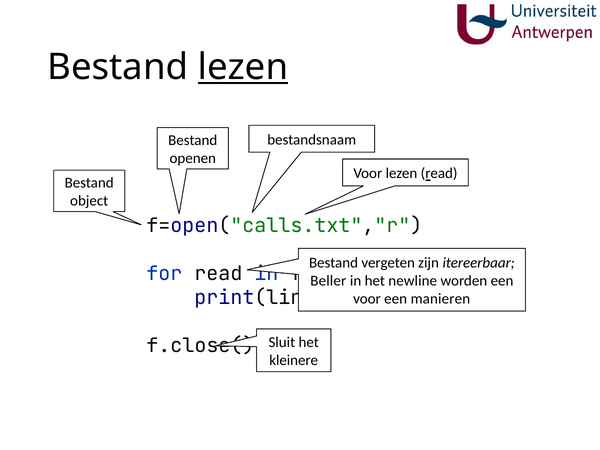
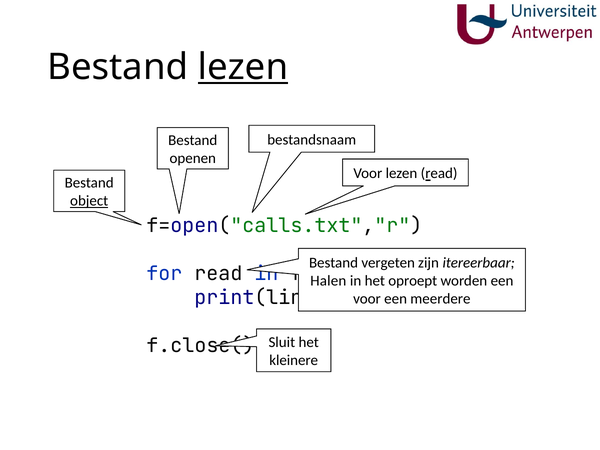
object underline: none -> present (89, 201)
Beller: Beller -> Halen (328, 281)
newline: newline -> oproept (413, 281)
manieren: manieren -> meerdere (440, 299)
